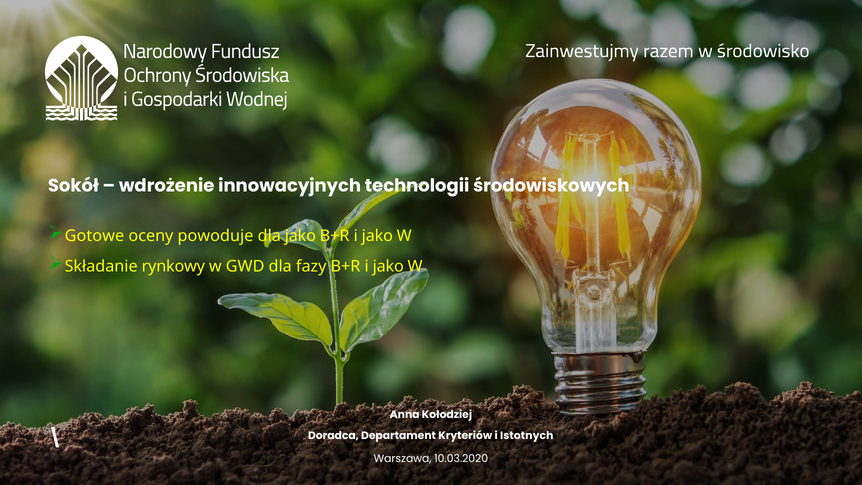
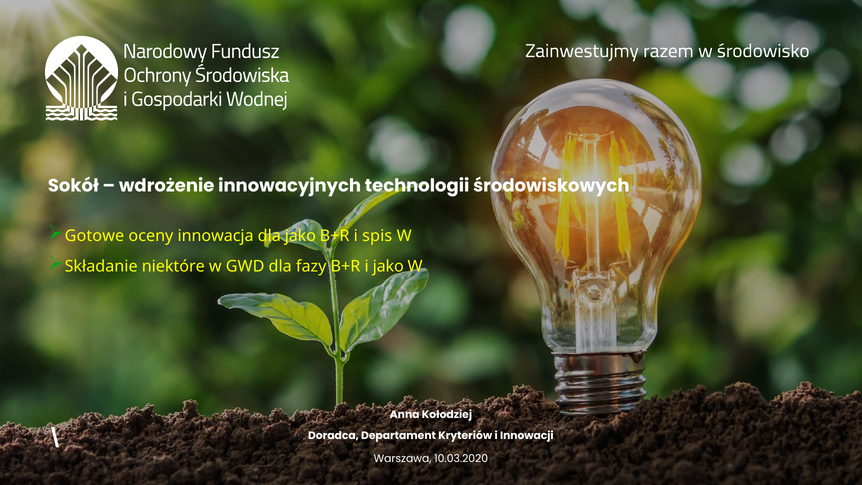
powoduje: powoduje -> innowacja (216, 236)
jako: jako -> spis (377, 236)
rynkowy: rynkowy -> niektóre (173, 266)
Istotnych: Istotnych -> Innowacji (527, 435)
